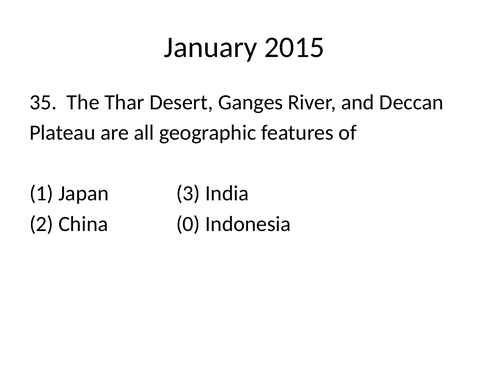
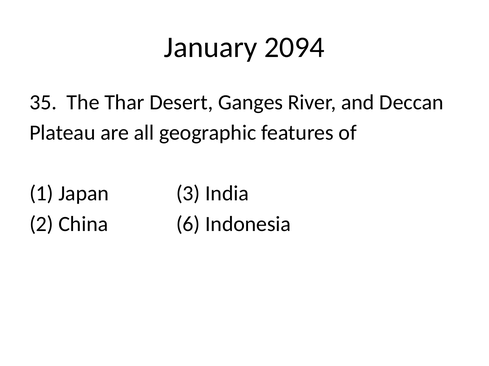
2015: 2015 -> 2094 (294, 47)
0: 0 -> 6 (188, 224)
